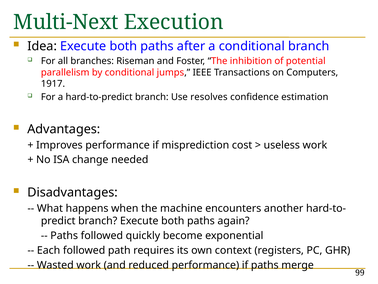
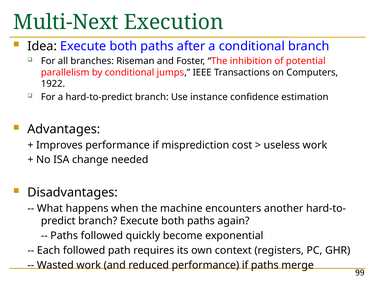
1917: 1917 -> 1922 (53, 84)
resolves: resolves -> instance (209, 97)
